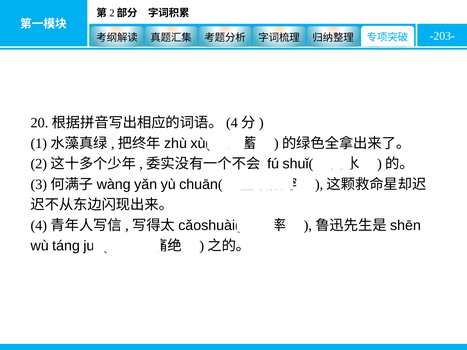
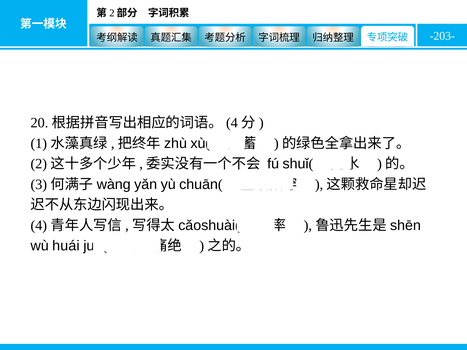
táng: táng -> huái (66, 246)
